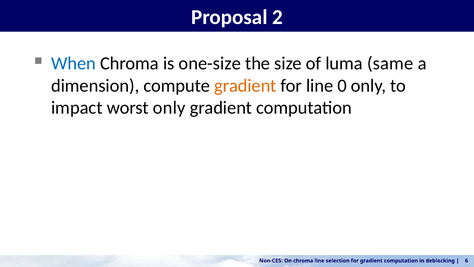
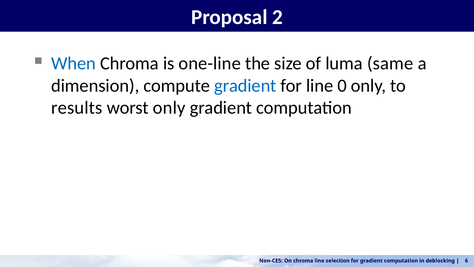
one-size: one-size -> one-line (210, 63)
gradient colour: orange -> blue (245, 86)
impact: impact -> results (77, 108)
